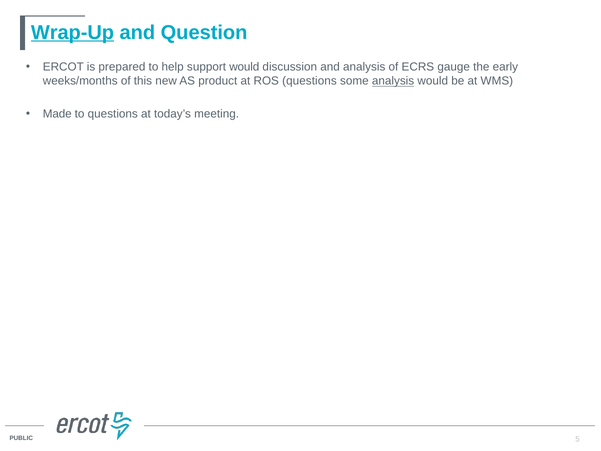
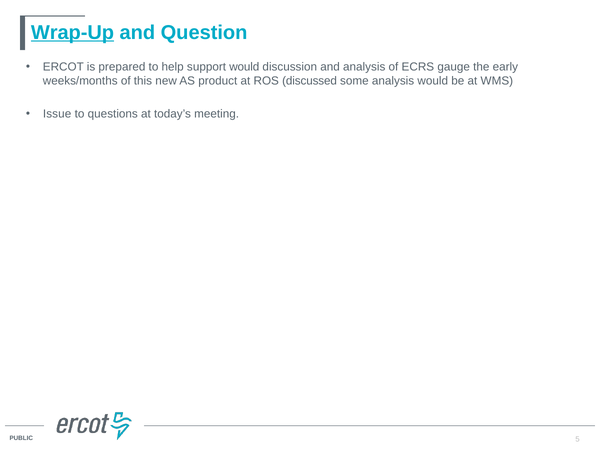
ROS questions: questions -> discussed (310, 81)
analysis underline: present -> none (393, 81)
Made: Made -> Issue (57, 114)
